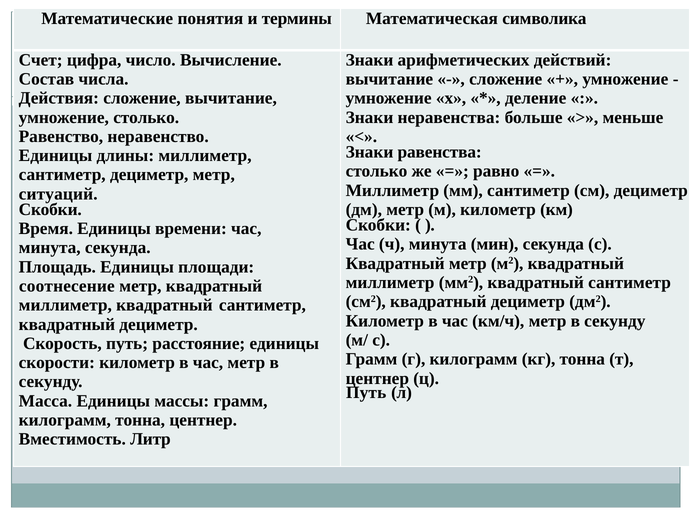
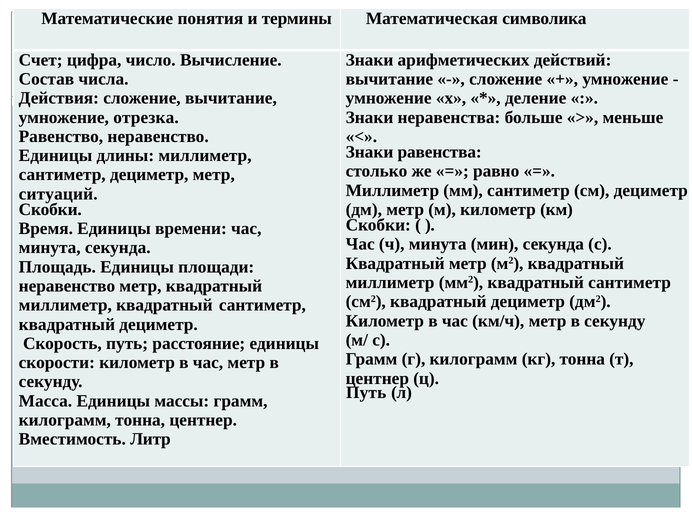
умножение столько: столько -> отрезка (146, 117)
соотнесение: соотнесение -> неравенство (67, 286)
